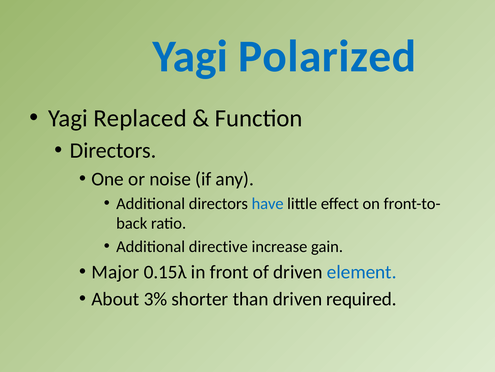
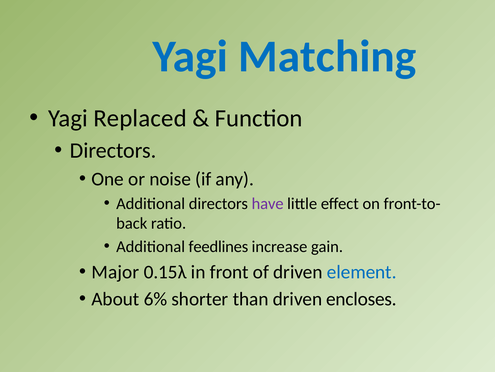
Polarized: Polarized -> Matching (327, 56)
have colour: blue -> purple (268, 203)
directive: directive -> feedlines (218, 246)
3%: 3% -> 6% (155, 299)
required: required -> encloses (361, 299)
